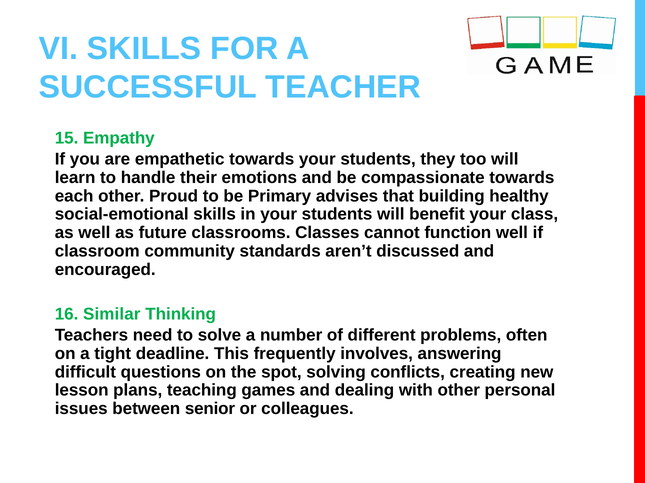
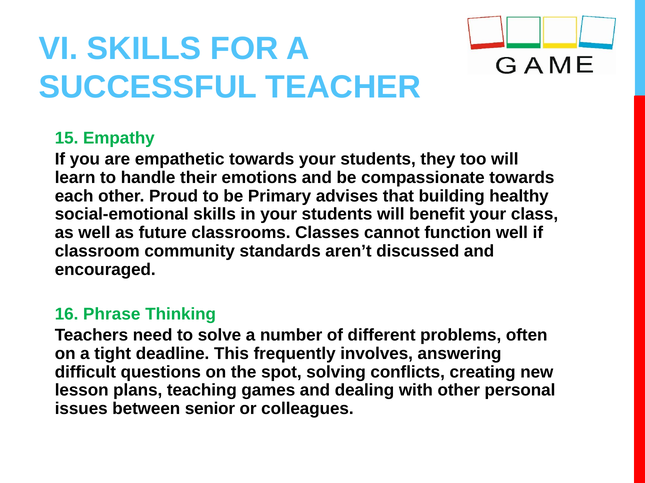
Similar: Similar -> Phrase (112, 314)
